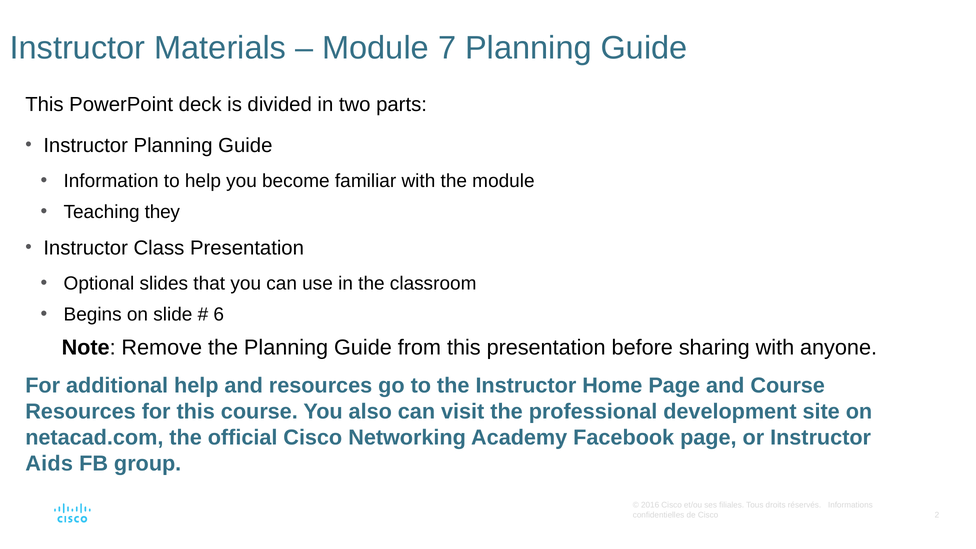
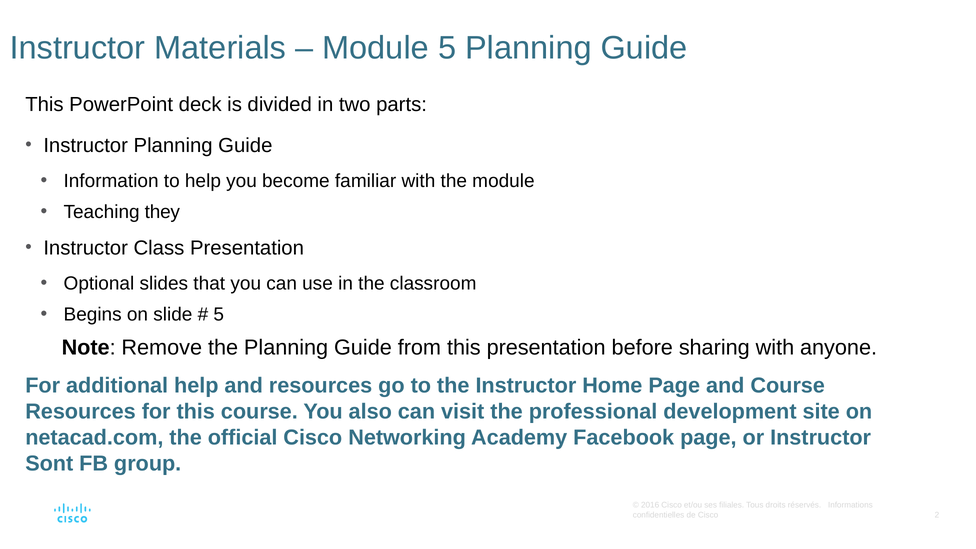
Module 7: 7 -> 5 (447, 48)
6: 6 -> 5 (219, 315)
Aids: Aids -> Sont (49, 464)
